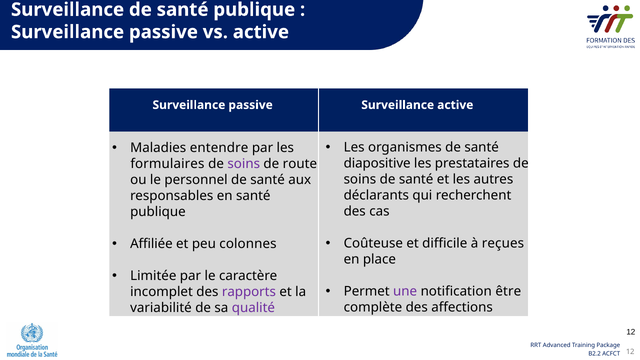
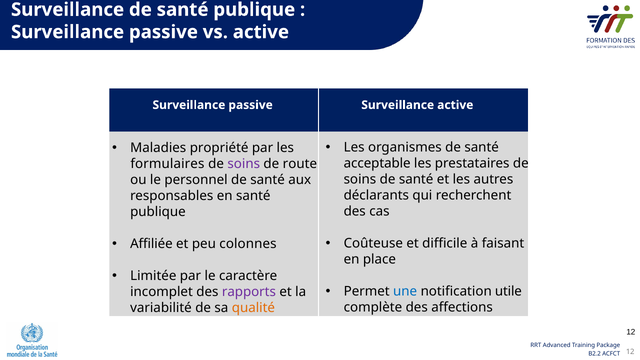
entendre: entendre -> propriété (219, 148)
diapositive: diapositive -> acceptable (377, 163)
reçues: reçues -> faisant (503, 243)
une colour: purple -> blue (405, 291)
être: être -> utile (508, 291)
qualité colour: purple -> orange (253, 308)
